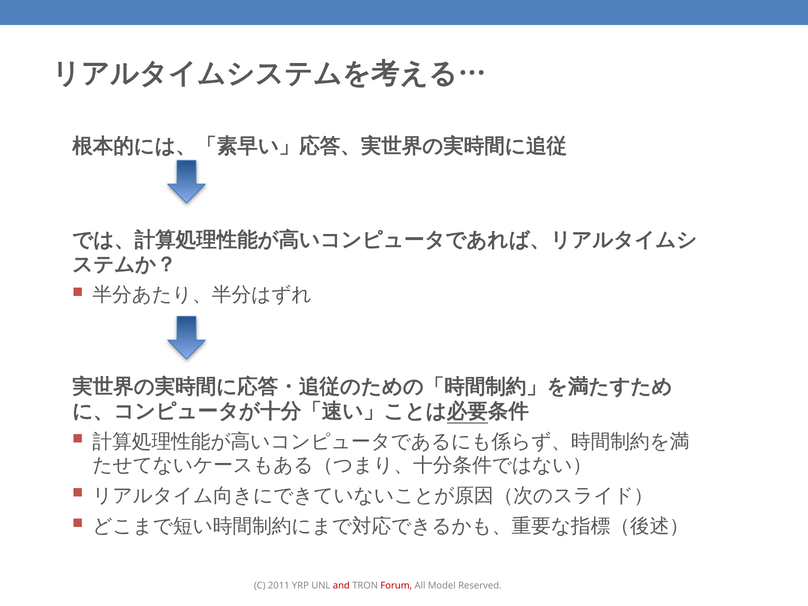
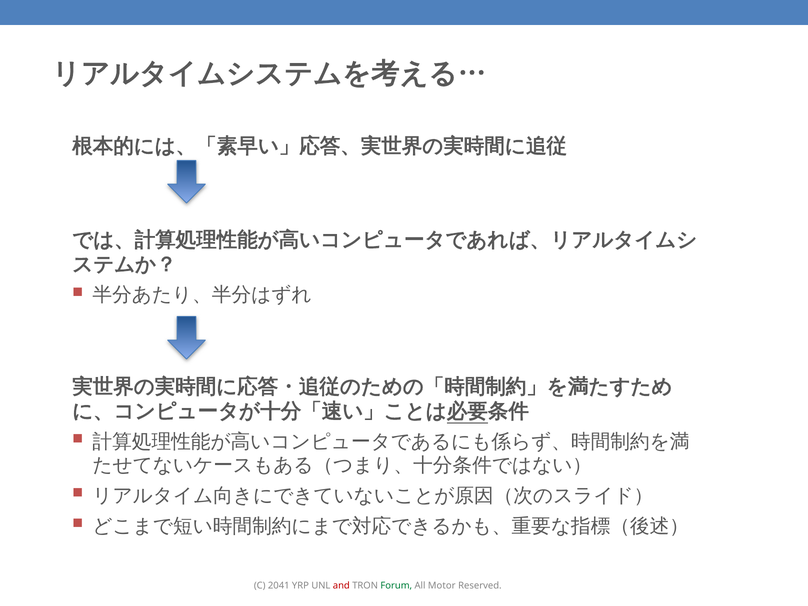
2011: 2011 -> 2041 (279, 586)
Forum colour: red -> green (396, 586)
Model: Model -> Motor (442, 586)
